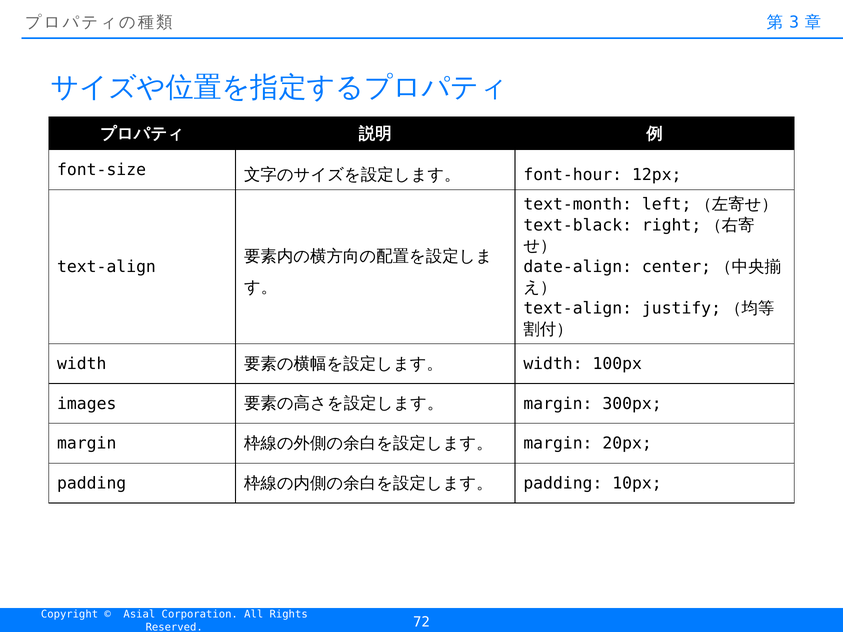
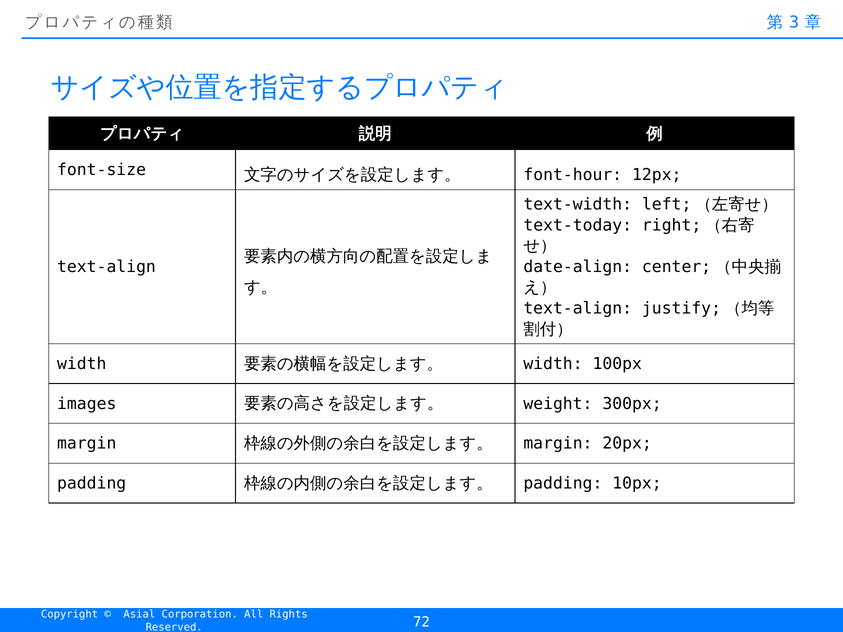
text-month: text-month -> text-width (578, 204)
text-black: text-black -> text-today (578, 225)
margin: margin -> weight (558, 404)
